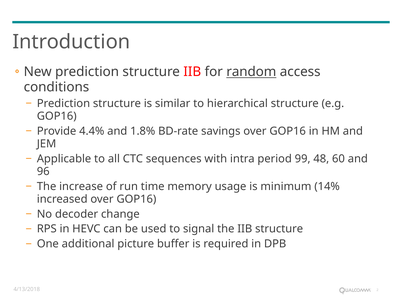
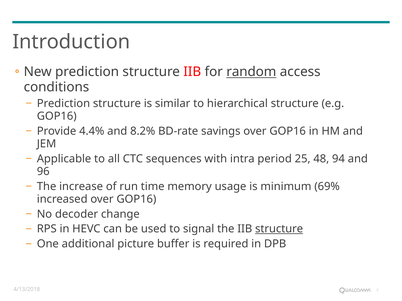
1.8%: 1.8% -> 8.2% (143, 131)
99: 99 -> 25 (303, 159)
60: 60 -> 94 (338, 159)
14%: 14% -> 69% (327, 187)
structure underline: none -> present (279, 229)
